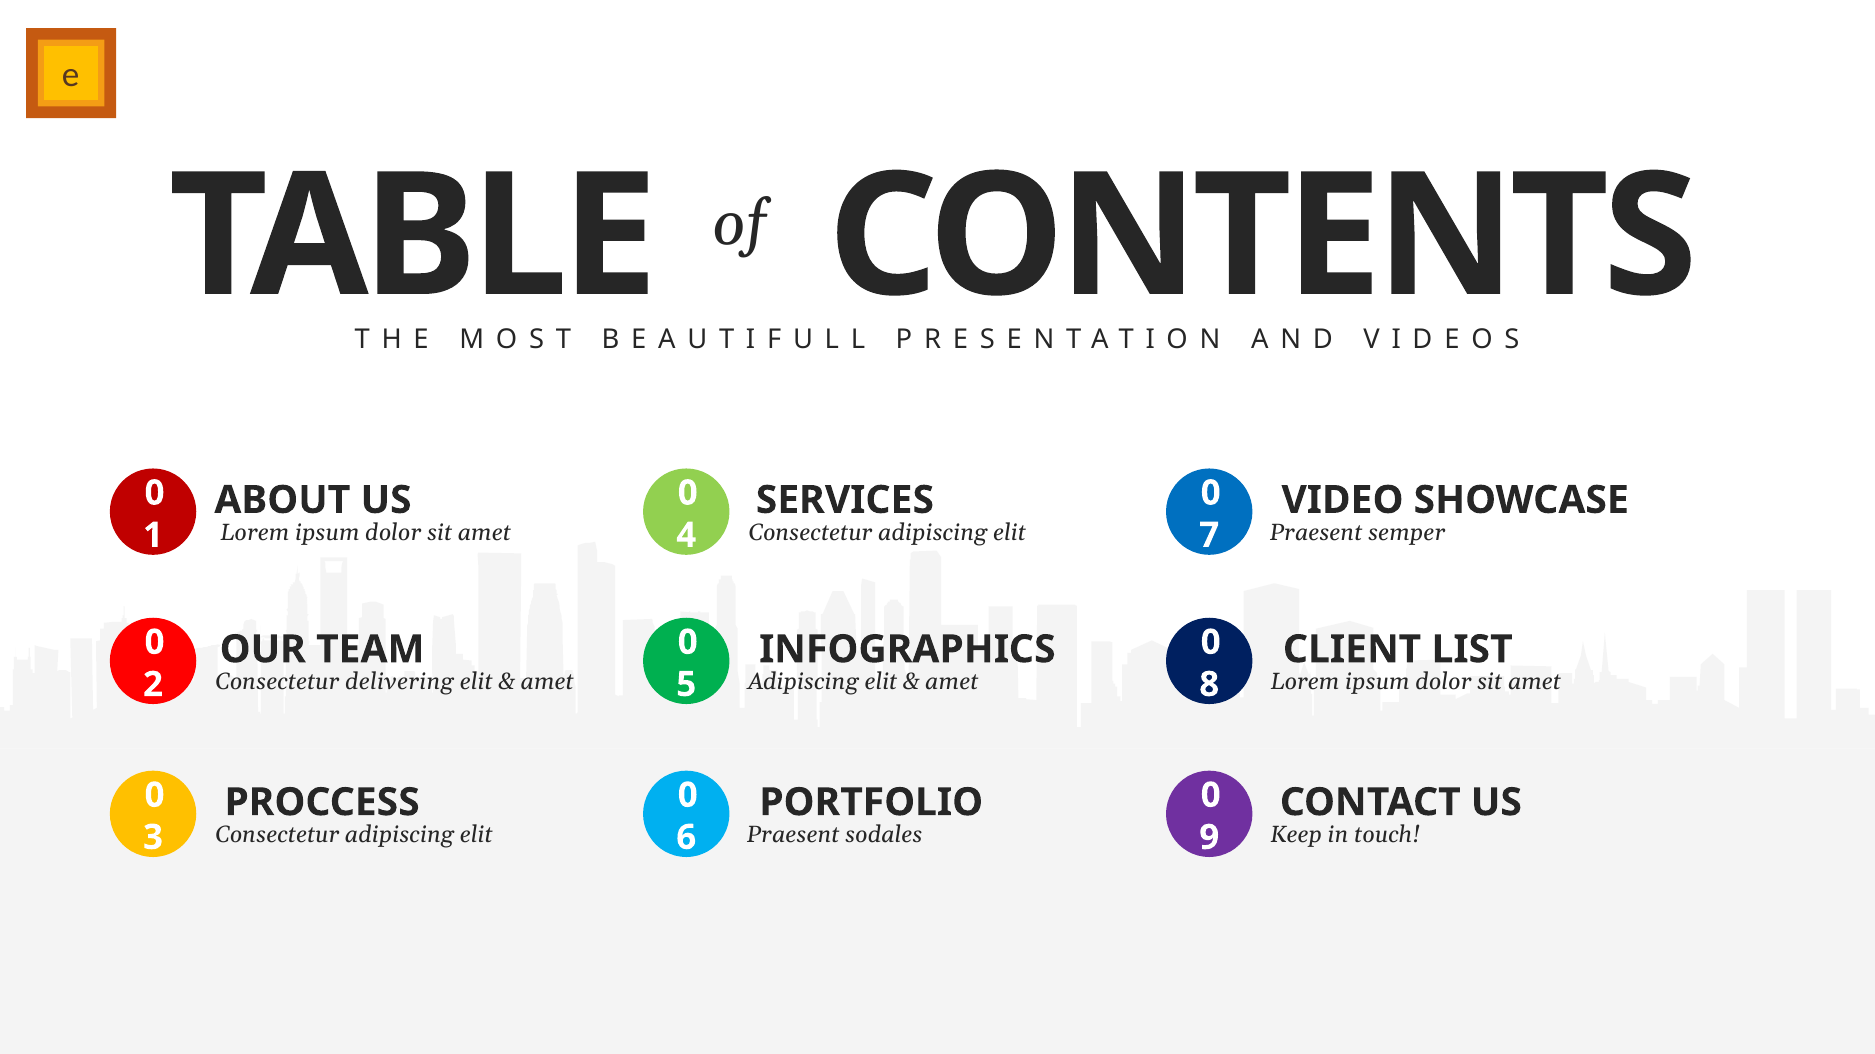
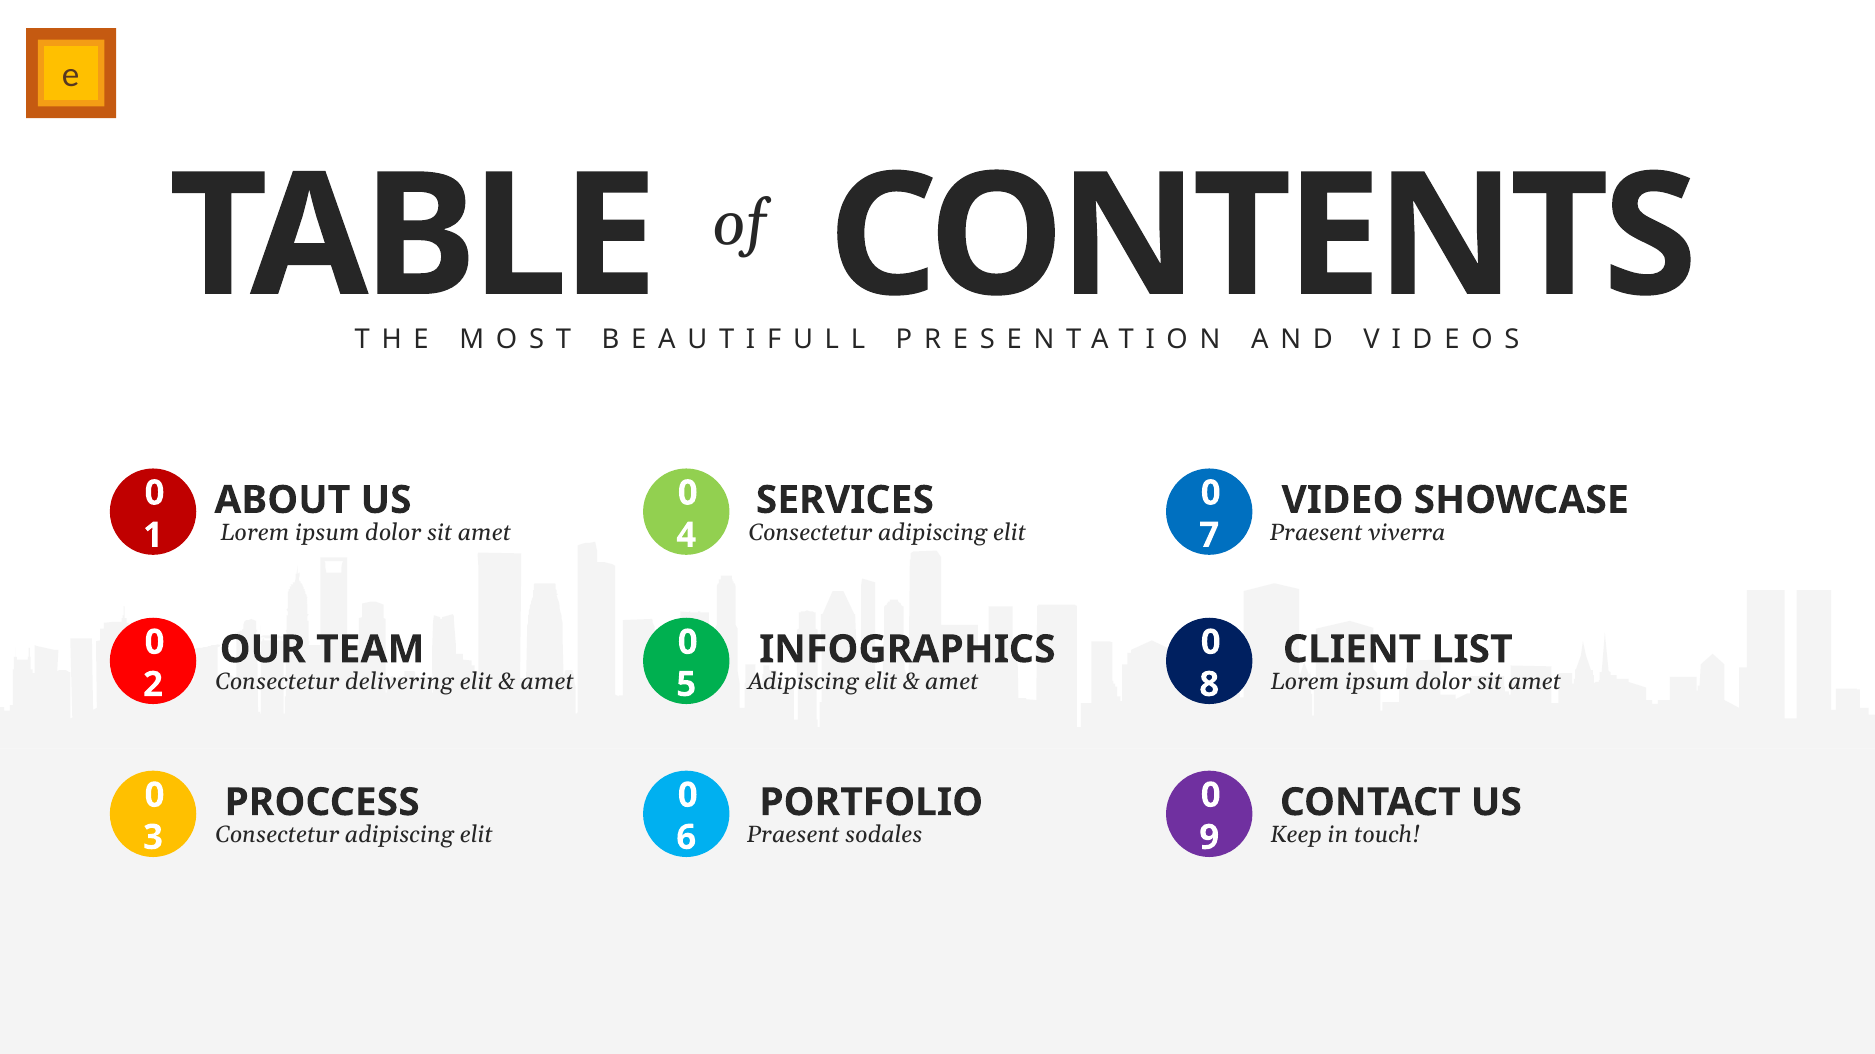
semper: semper -> viverra (1407, 533)
